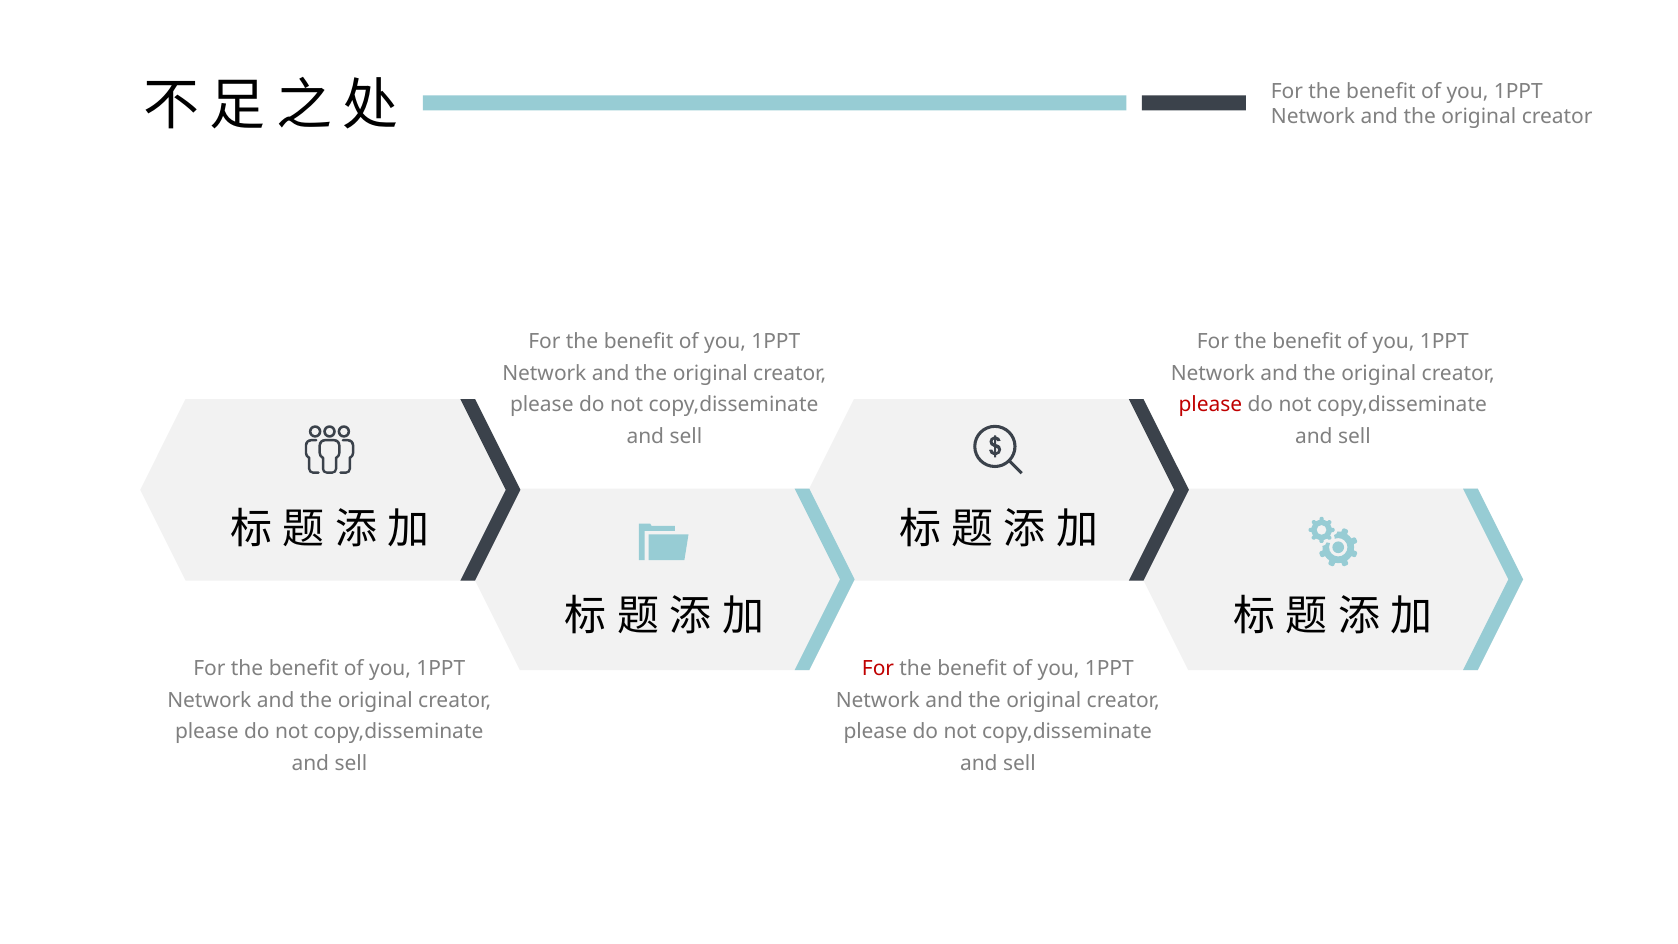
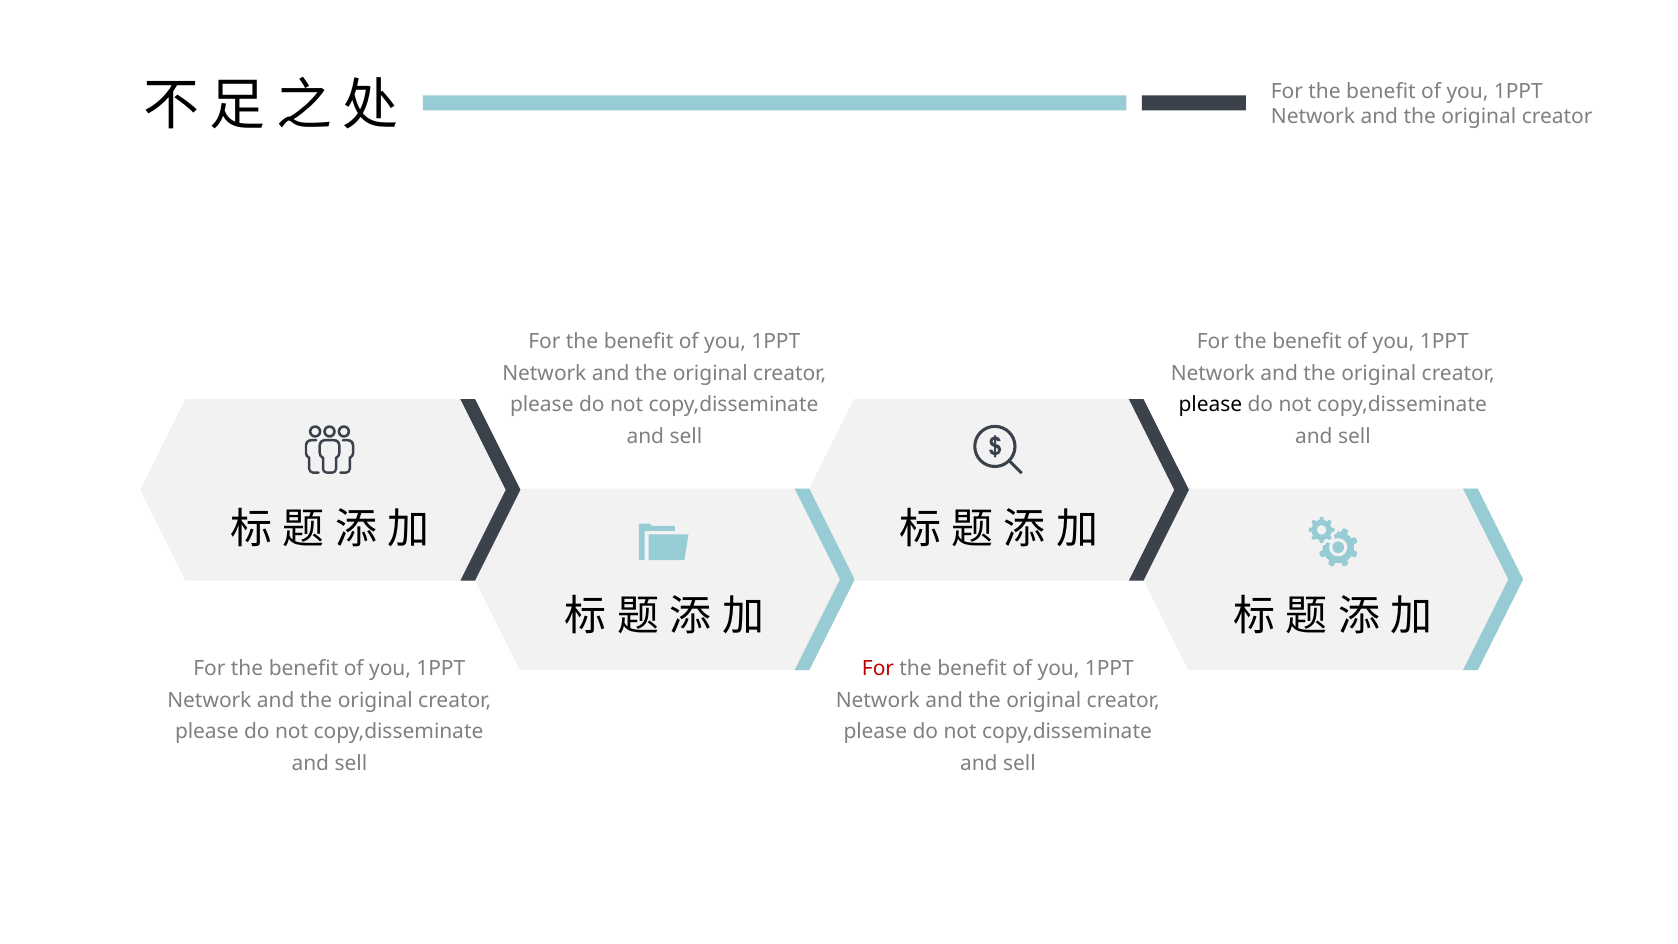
please colour: red -> black (1210, 405)
